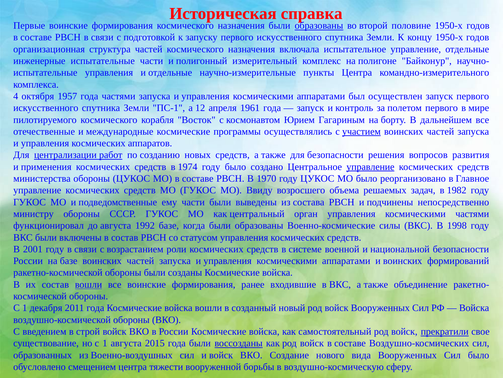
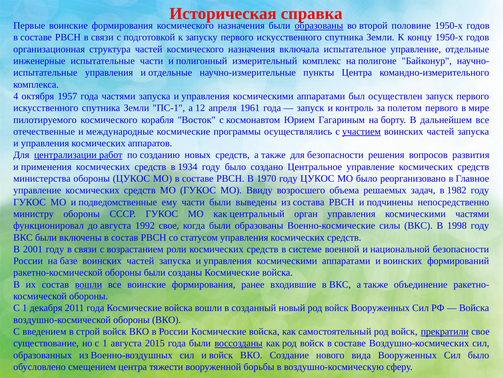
1974: 1974 -> 1934 (188, 167)
управление underline: present -> none (370, 167)
1992 базе: базе -> свое (169, 225)
